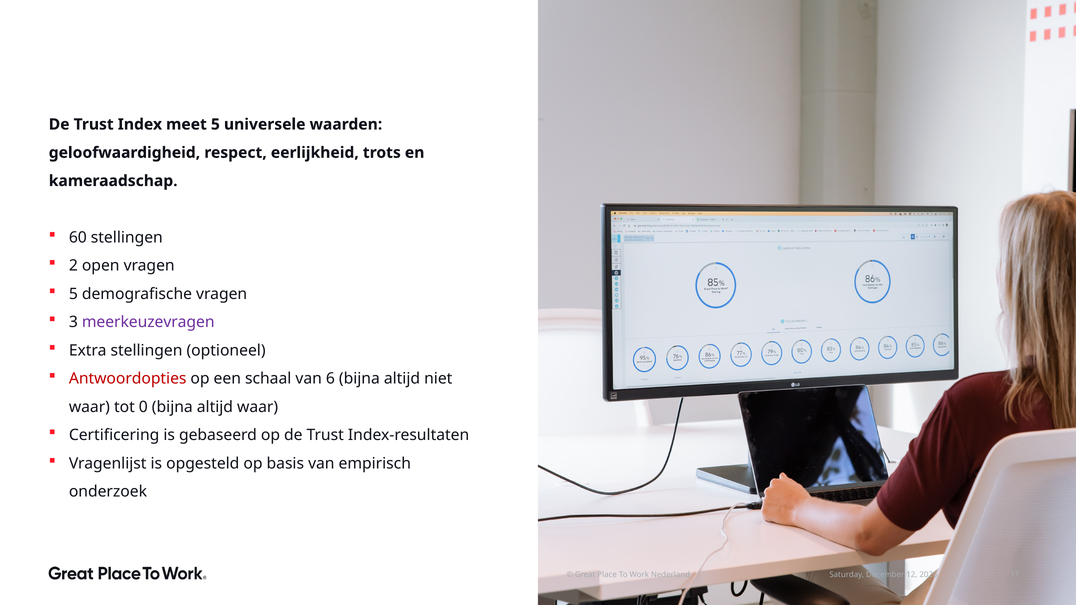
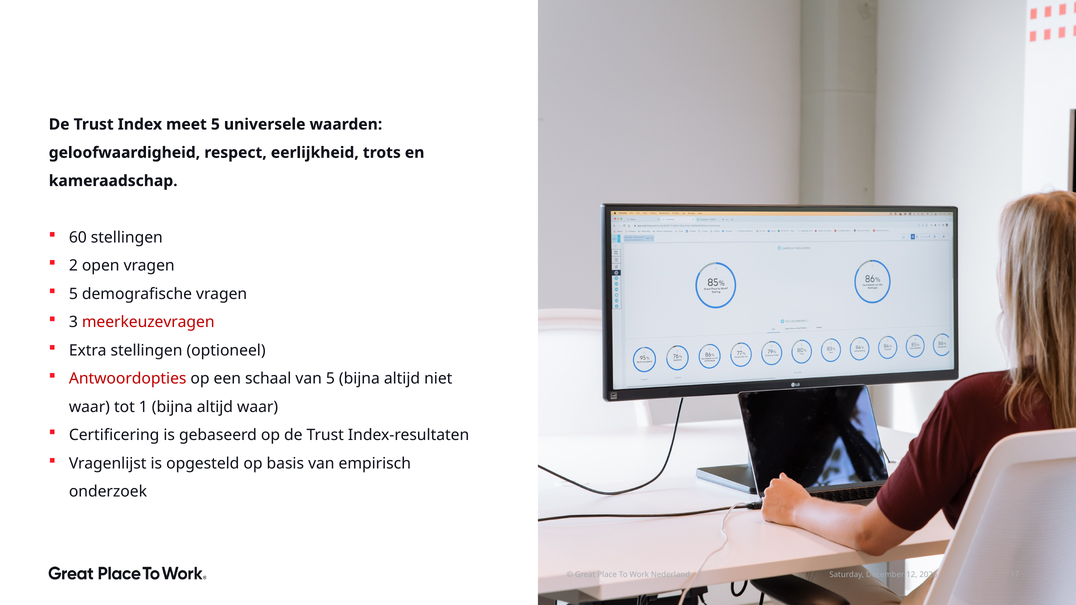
meerkeuzevragen colour: purple -> red (148, 322)
van 6: 6 -> 5 (330, 379)
0: 0 -> 1 (143, 407)
